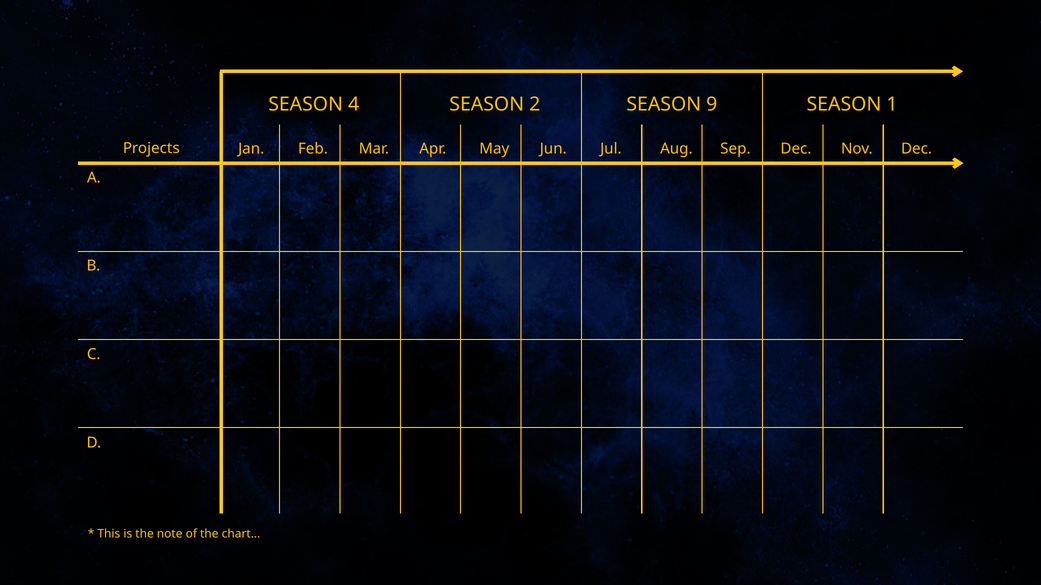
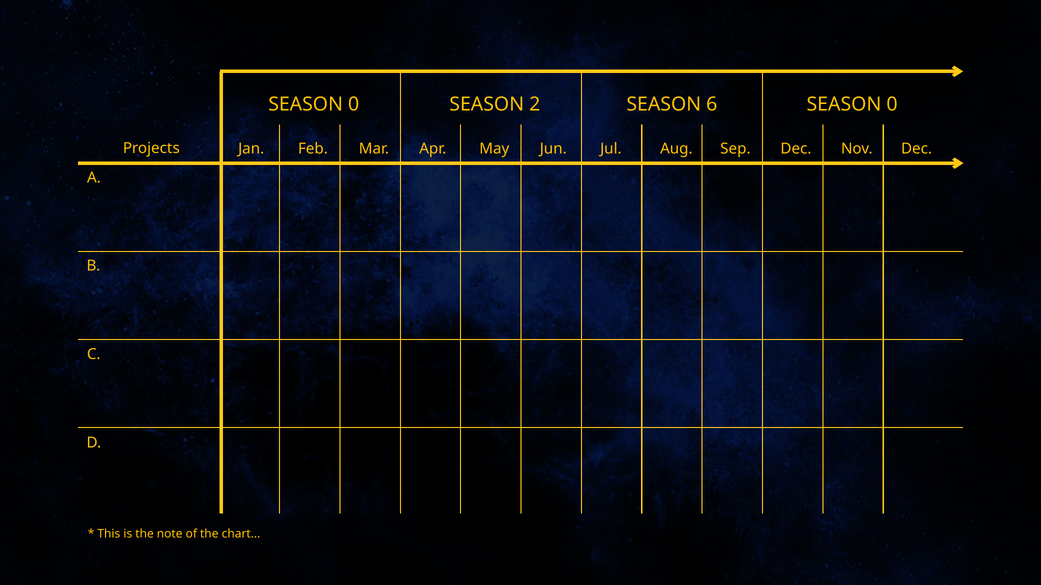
4: 4 -> 0 (354, 104)
9: 9 -> 6 (712, 104)
1: 1 -> 0 (892, 104)
